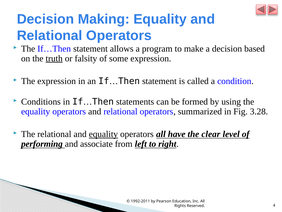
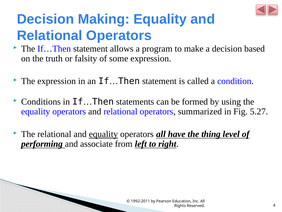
truth underline: present -> none (54, 58)
3.28: 3.28 -> 5.27 (259, 111)
clear: clear -> thing (211, 134)
